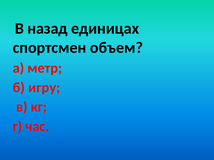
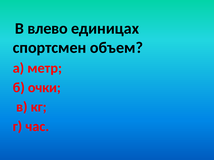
назад: назад -> влево (48, 29)
игру: игру -> очки (44, 88)
